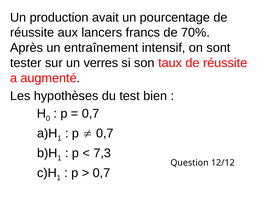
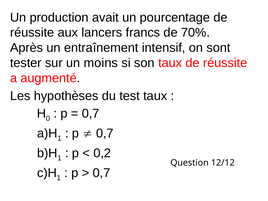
verres: verres -> moins (101, 63)
test bien: bien -> taux (155, 96)
7,3: 7,3 -> 0,2 (102, 153)
